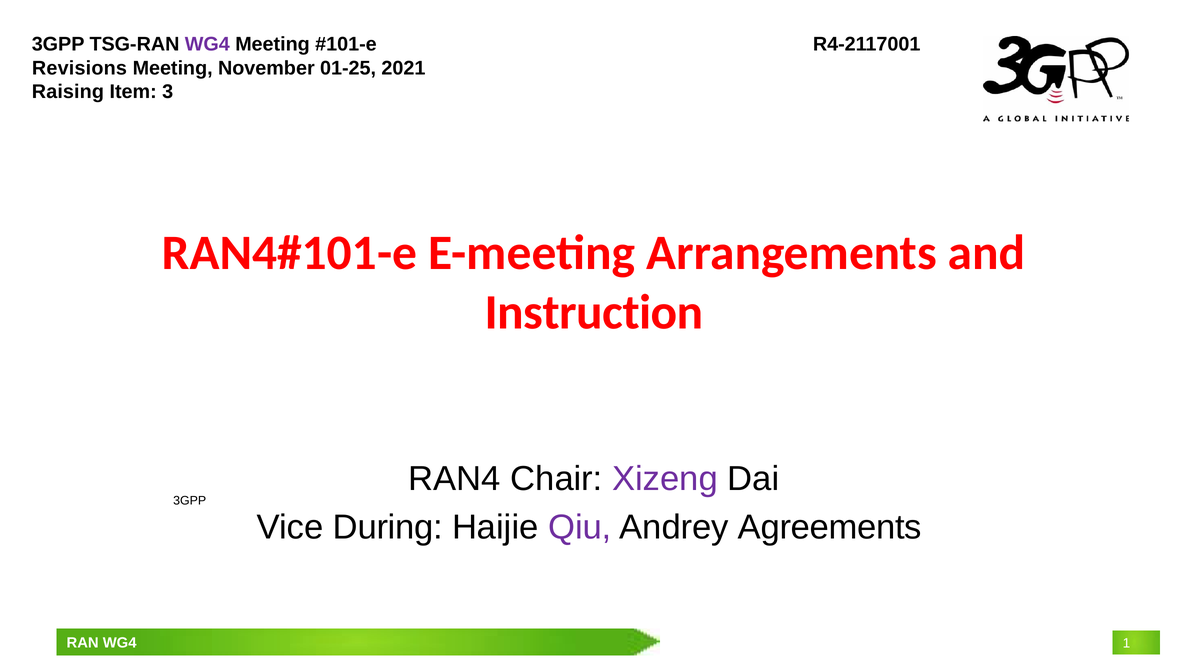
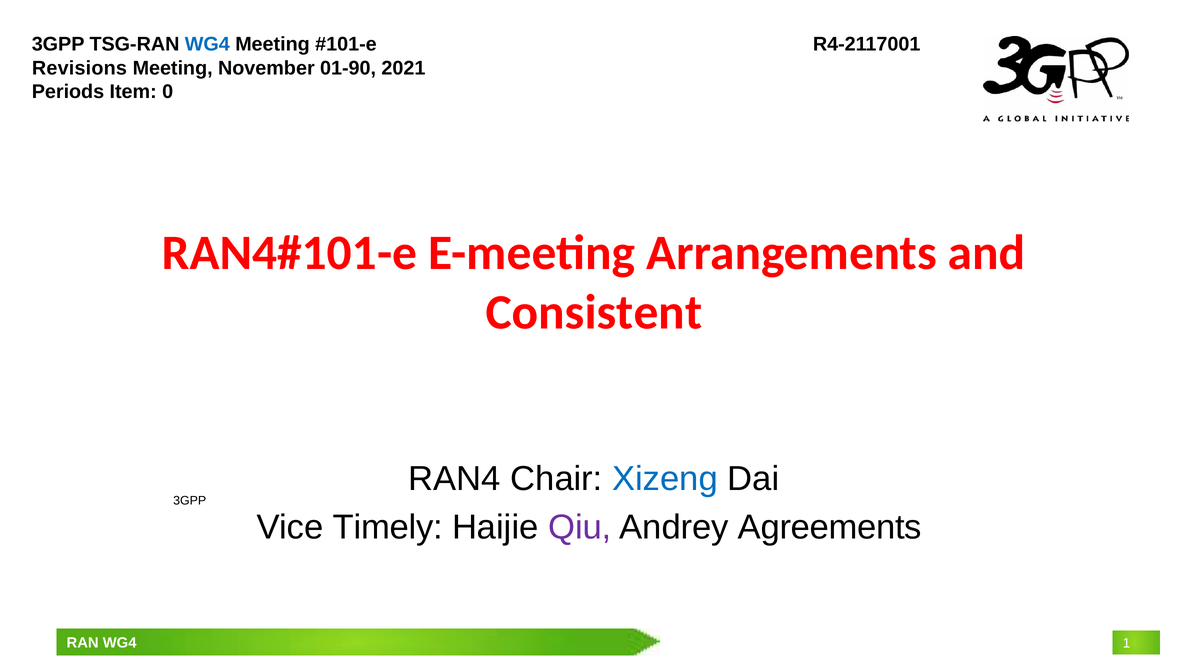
WG4 colour: purple -> blue (207, 44)
01-25: 01-25 -> 01-90 (348, 68)
Raising: Raising -> Periods (68, 92)
3: 3 -> 0 (168, 92)
Instruction: Instruction -> Consistent (594, 312)
Xizeng colour: purple -> blue (665, 479)
During: During -> Timely (388, 527)
